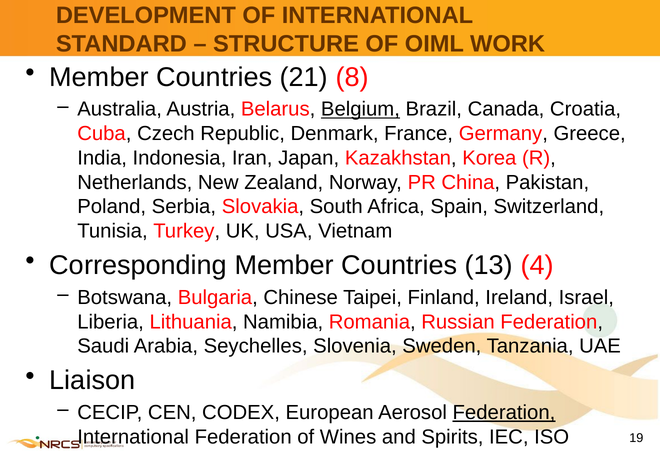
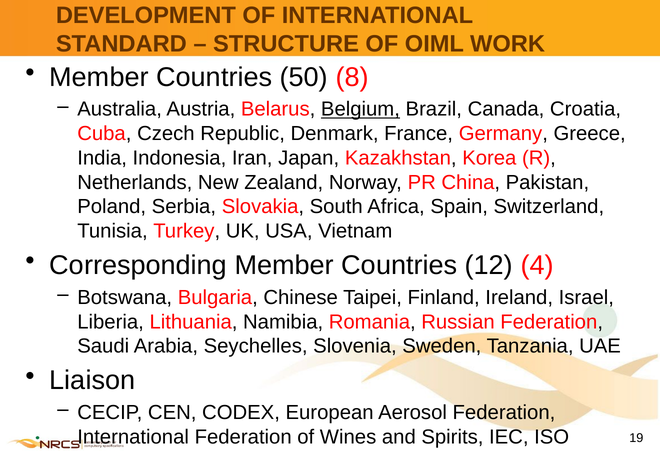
21: 21 -> 50 (304, 77)
13: 13 -> 12 (489, 265)
Federation underline: present -> none (504, 412)
